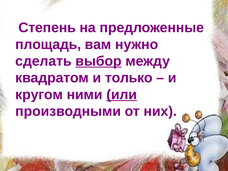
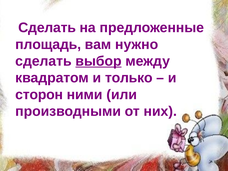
Степень: Степень -> Сделать (47, 28)
кругом: кругом -> сторон (39, 95)
или underline: present -> none (122, 95)
